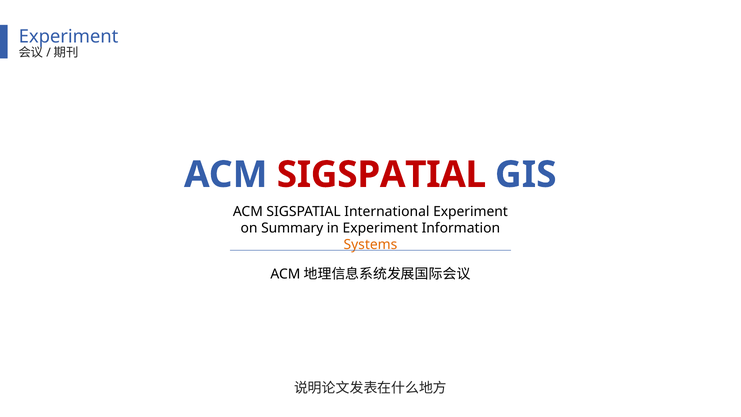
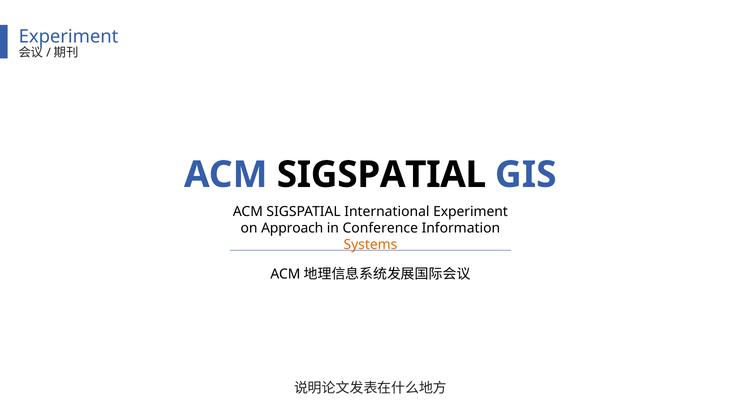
SIGSPATIAL colour: red -> black (381, 175)
Summary: Summary -> Approach (292, 228)
in Experiment: Experiment -> Conference (380, 228)
